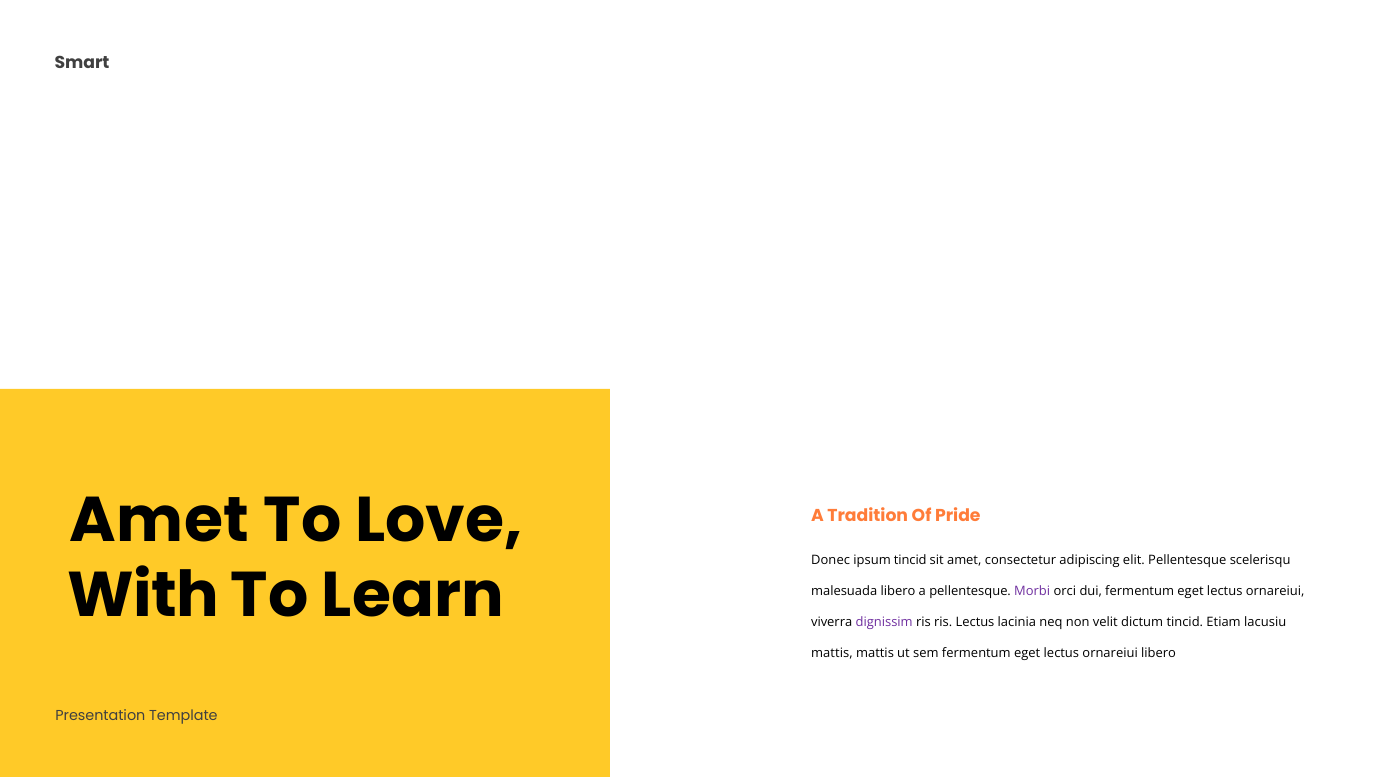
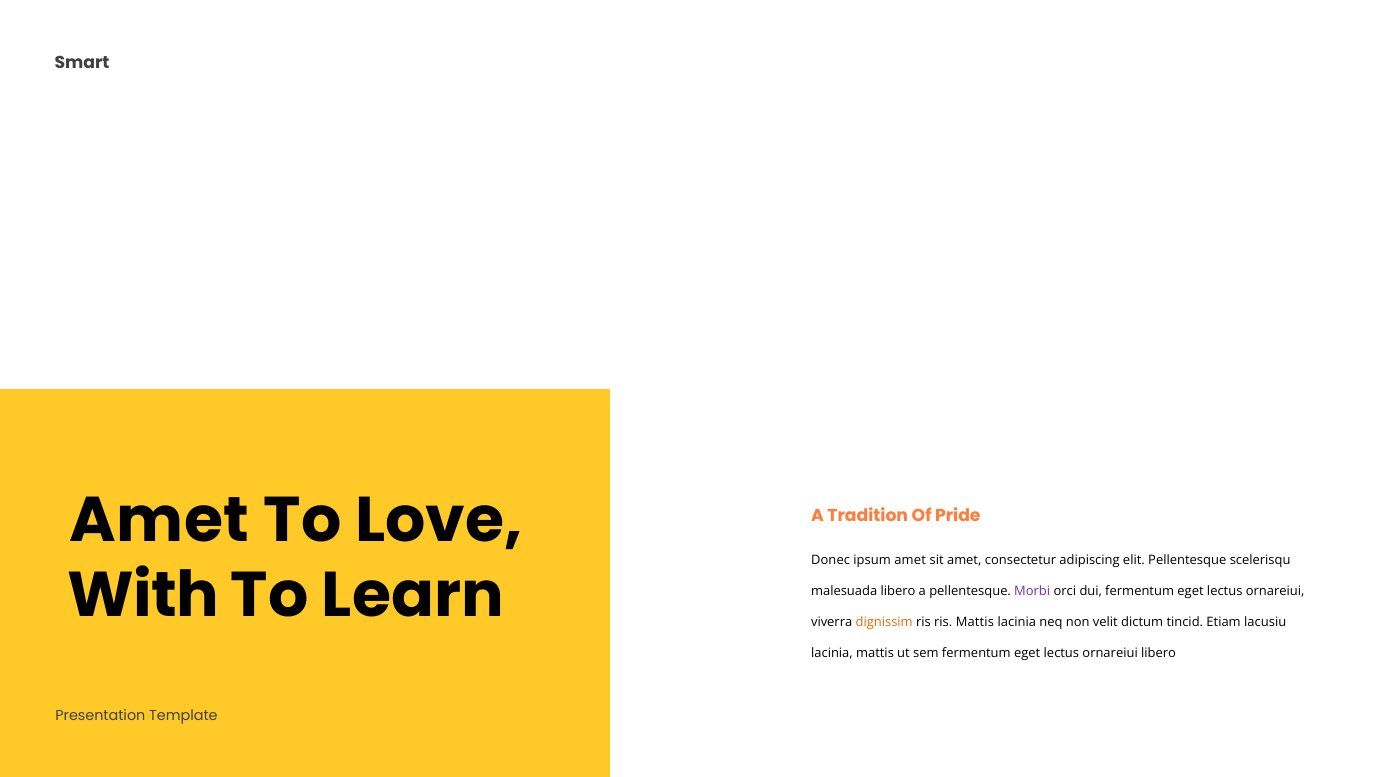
ipsum tincid: tincid -> amet (910, 560)
dignissim colour: purple -> orange (884, 622)
ris Lectus: Lectus -> Mattis (975, 622)
mattis: mattis -> lacinia (832, 653)
